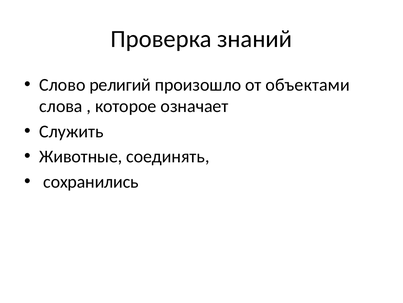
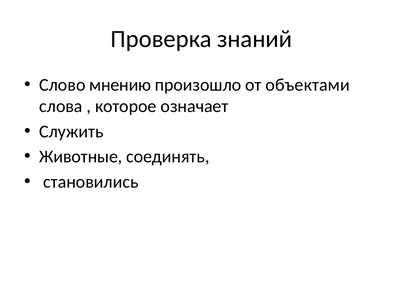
религий: религий -> мнению (120, 85)
сохранились: сохранились -> становились (91, 181)
